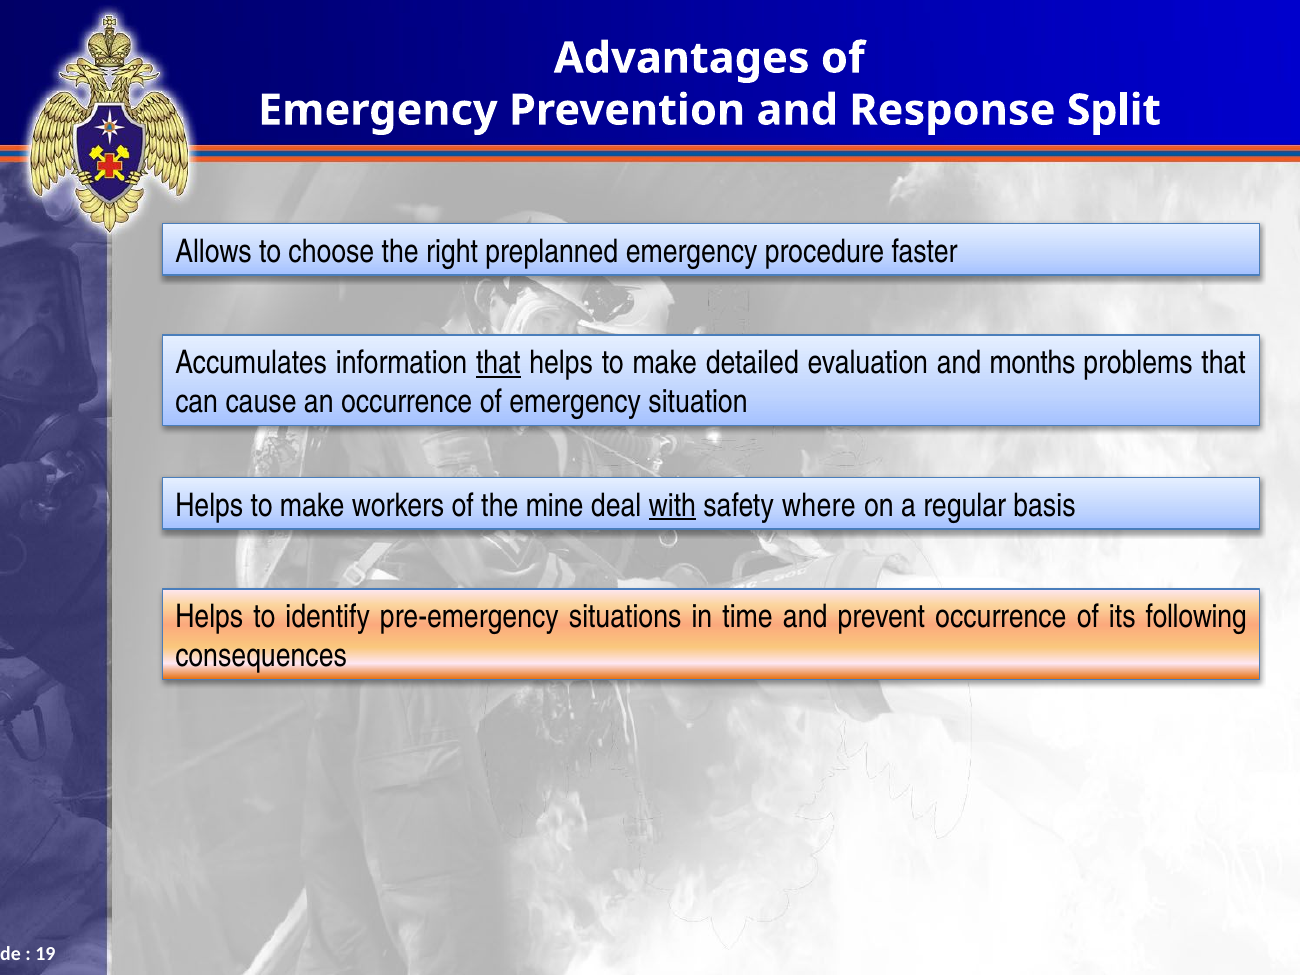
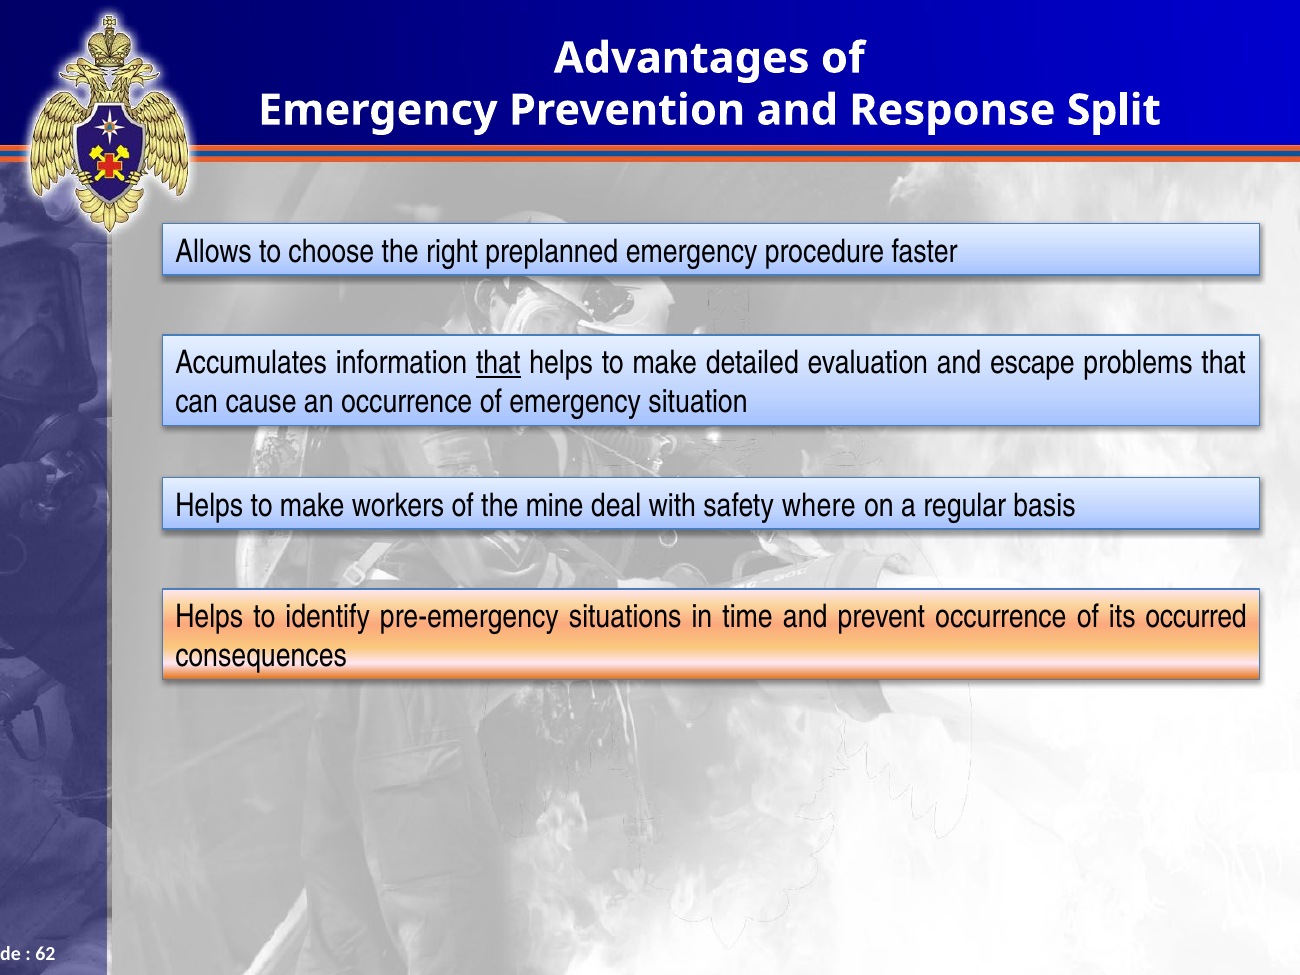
months: months -> escape (1032, 363)
with underline: present -> none (672, 505)
following: following -> occurred (1196, 617)
19: 19 -> 62 (46, 954)
